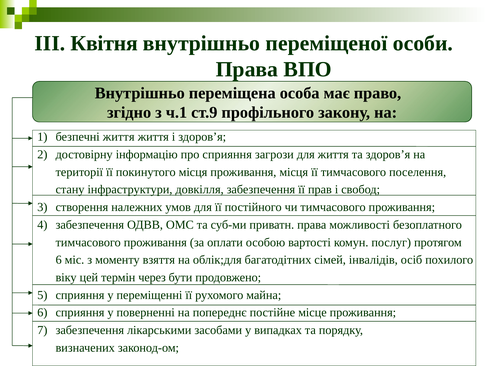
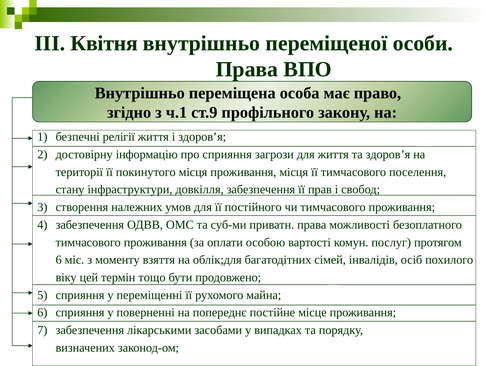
безпечні життя: життя -> релігії (119, 137)
через: через -> тощо (152, 277)
